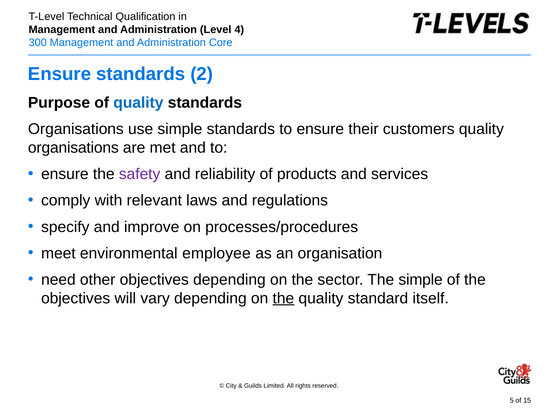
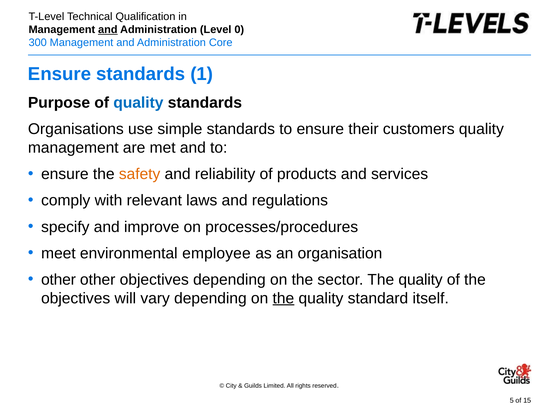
and underline: none -> present (108, 30)
4: 4 -> 0 (239, 30)
2: 2 -> 1 (202, 74)
organisations: organisations -> management (73, 148)
safety colour: purple -> orange (140, 174)
need: need -> other (58, 280)
sector The simple: simple -> quality (421, 280)
